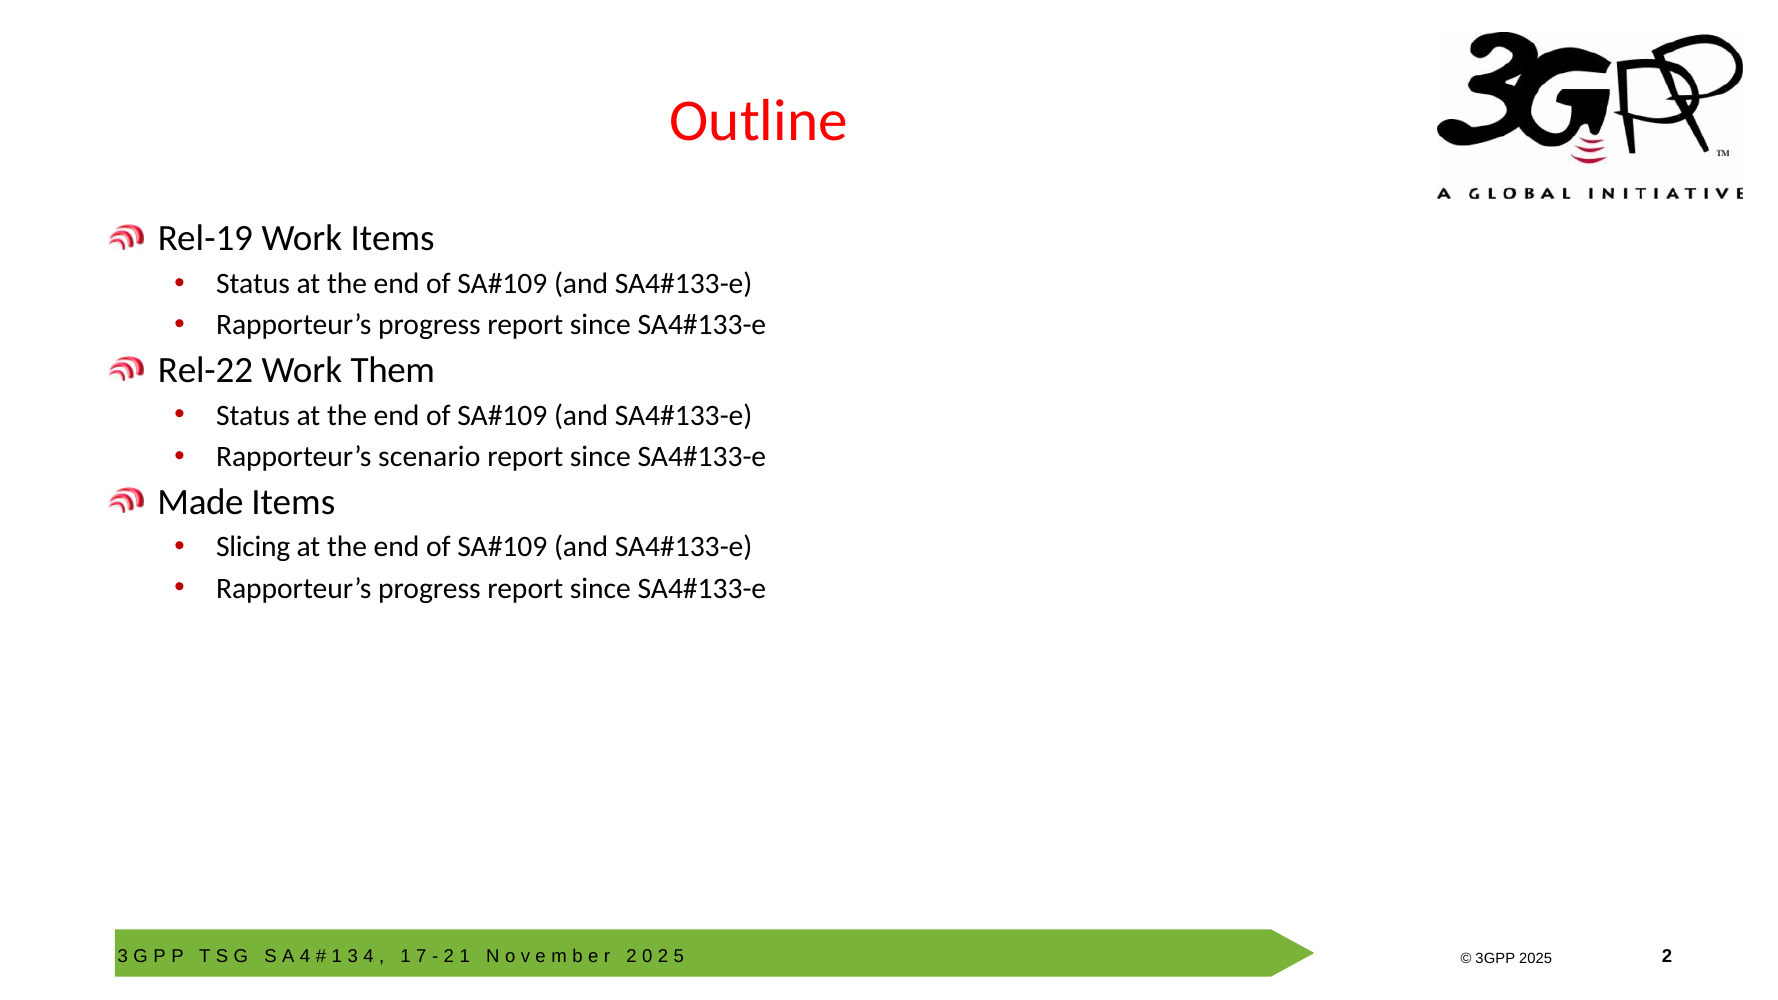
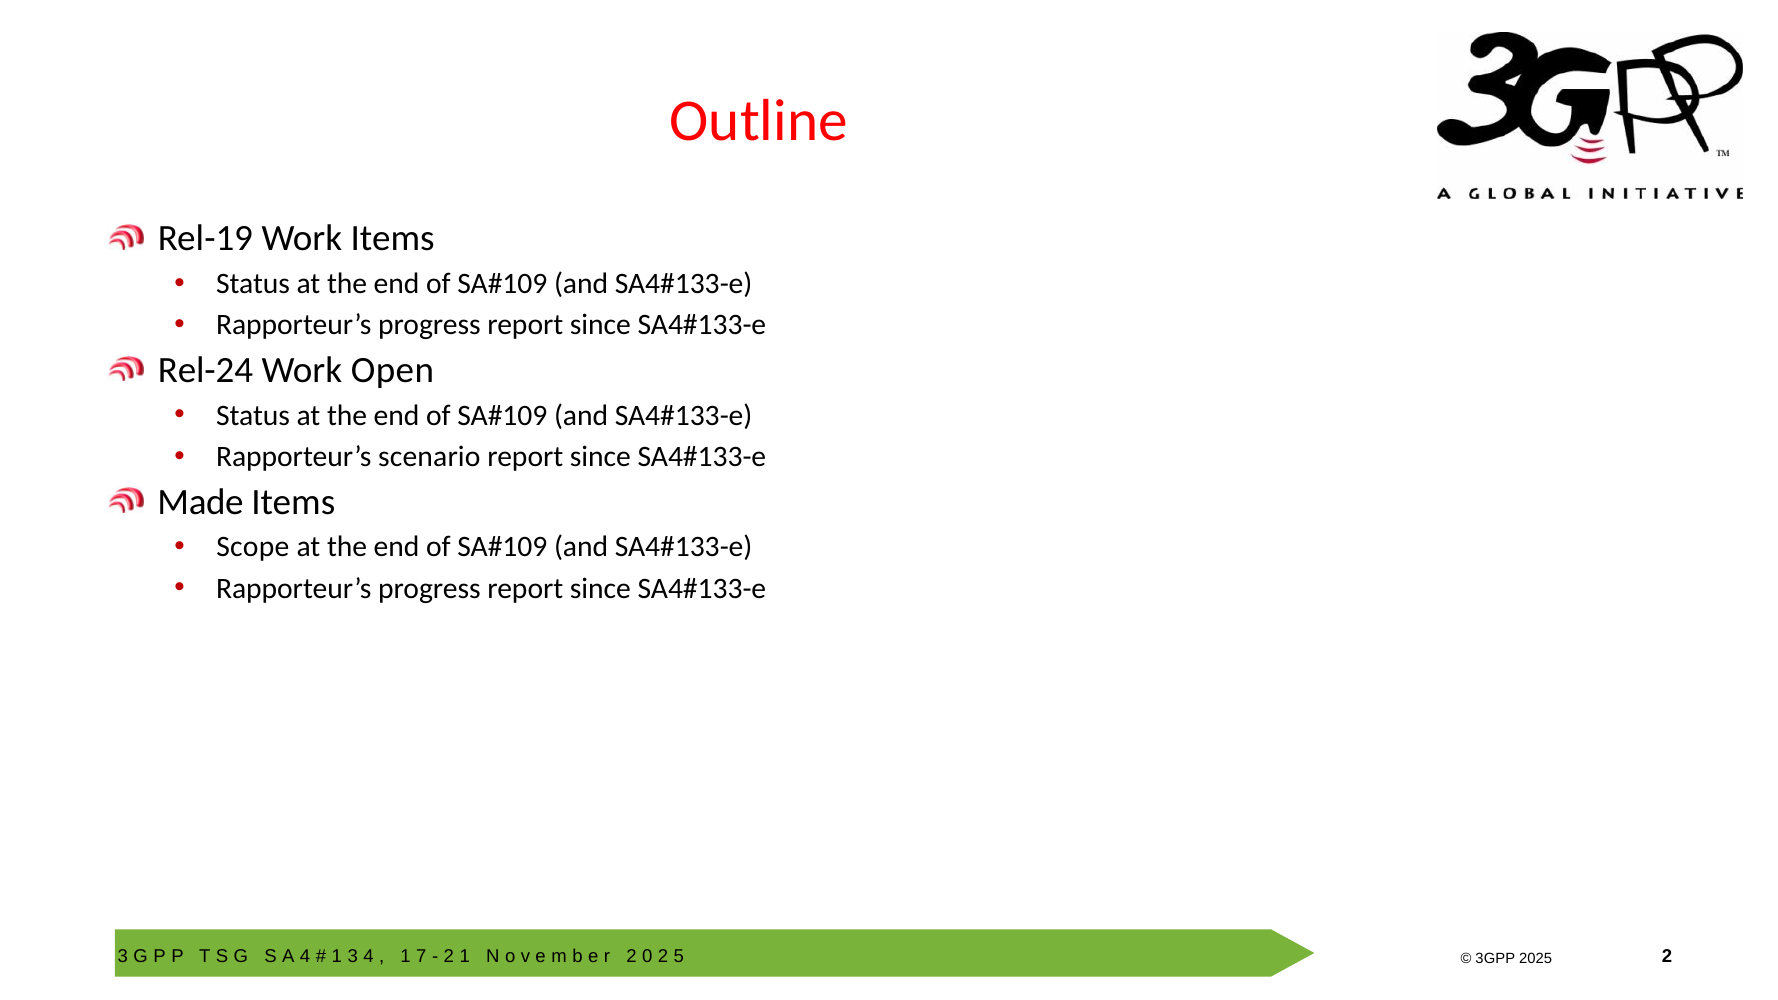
Rel-22: Rel-22 -> Rel-24 (205, 370)
Them: Them -> Open (392, 370)
Slicing: Slicing -> Scope (253, 547)
